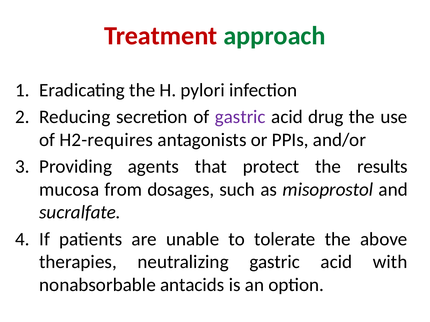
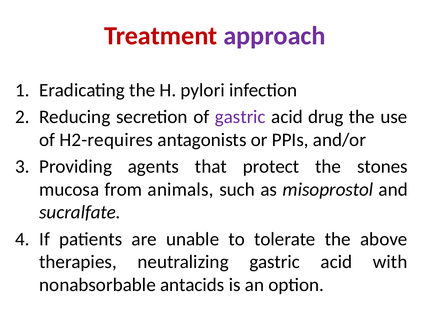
approach colour: green -> purple (274, 36)
results: results -> stones (382, 167)
dosages: dosages -> animals (181, 190)
